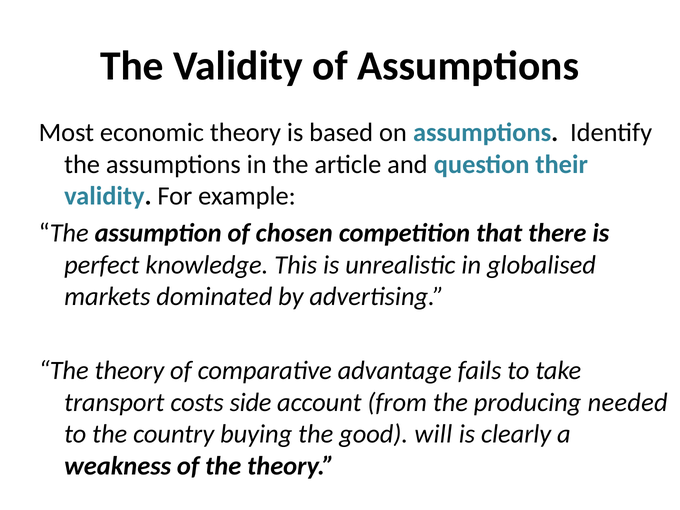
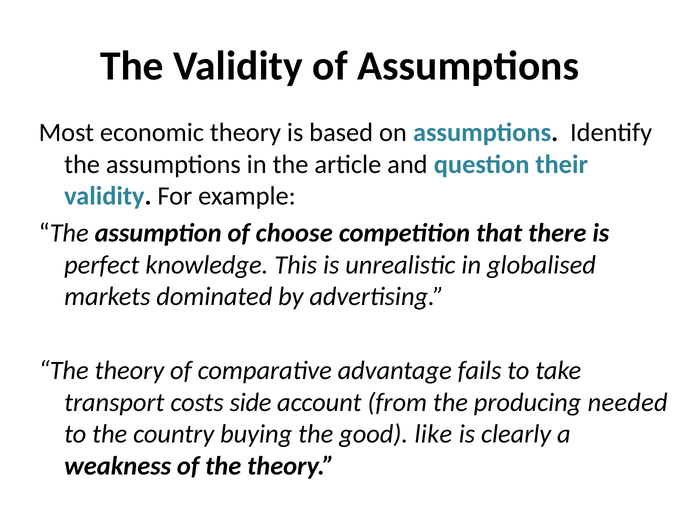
chosen: chosen -> choose (294, 233)
will: will -> like (433, 434)
